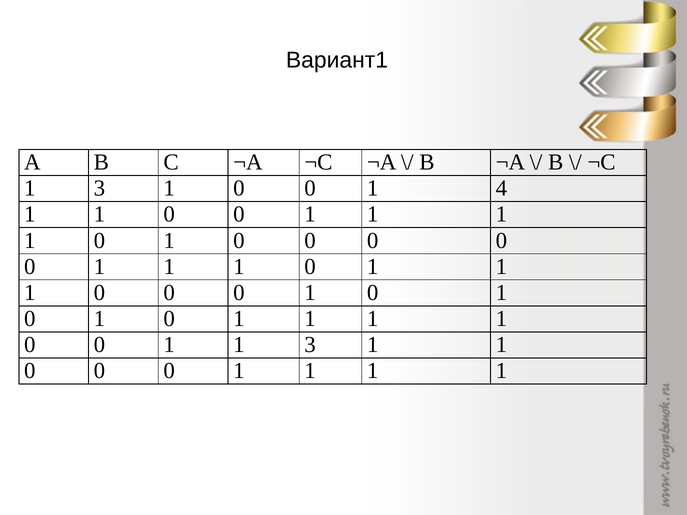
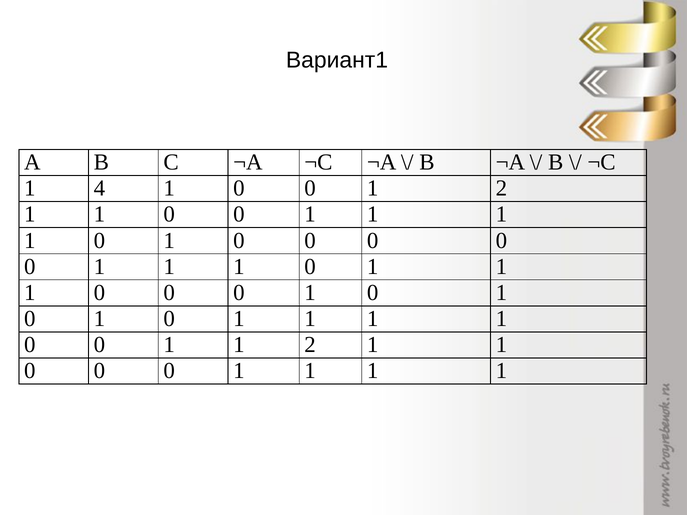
3: 3 -> 4 (99, 188)
0 1 4: 4 -> 2 (501, 188)
1 1 3: 3 -> 2 (310, 345)
